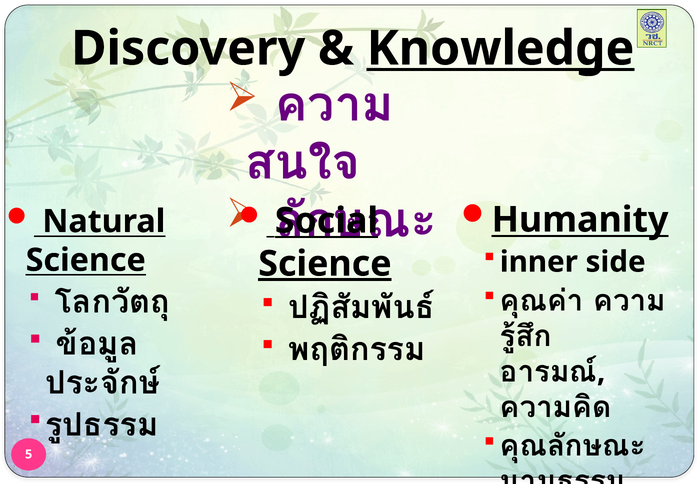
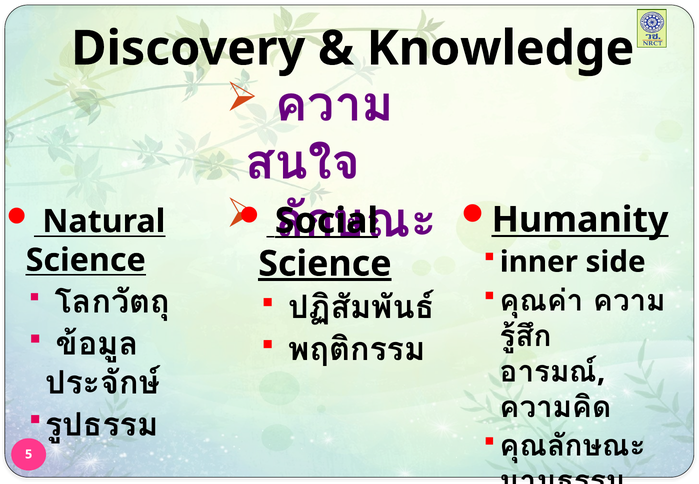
Knowledge underline: present -> none (501, 49)
